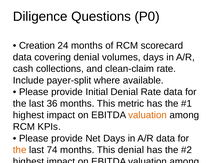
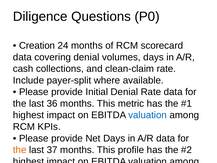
valuation colour: orange -> blue (148, 115)
74: 74 -> 37 (52, 150)
This denial: denial -> profile (131, 150)
